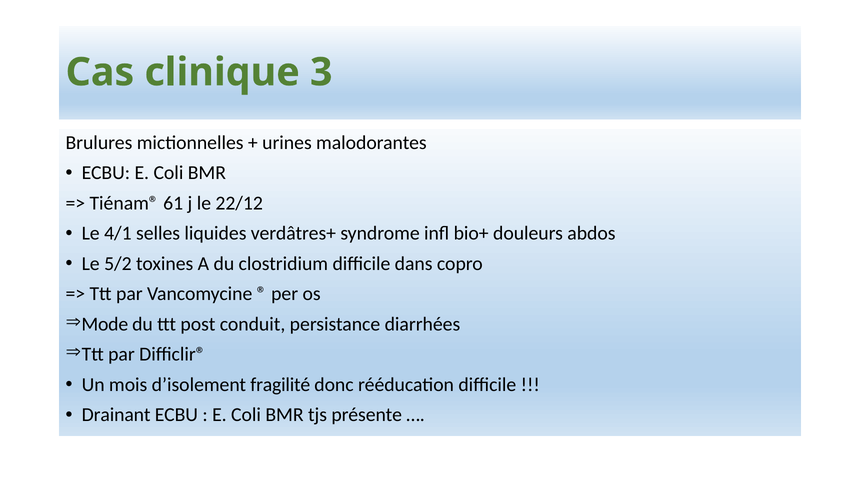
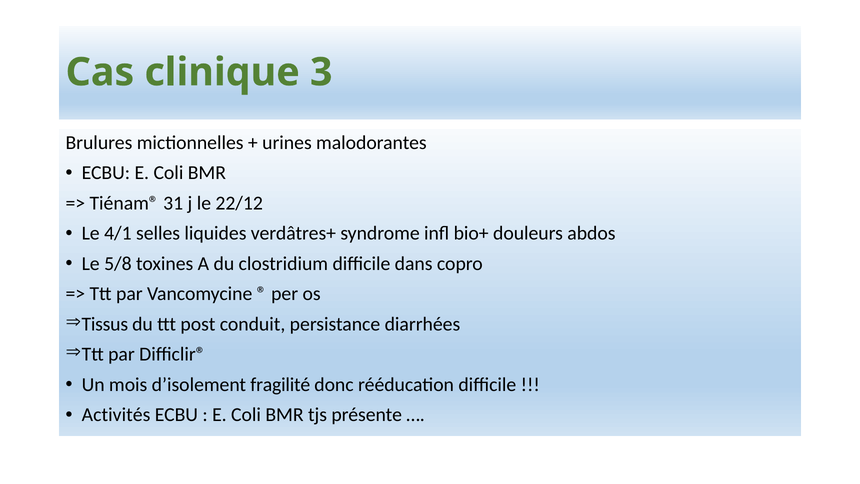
61: 61 -> 31 (173, 203)
5/2: 5/2 -> 5/8 (118, 263)
Mode: Mode -> Tissus (105, 324)
Drainant: Drainant -> Activités (116, 415)
